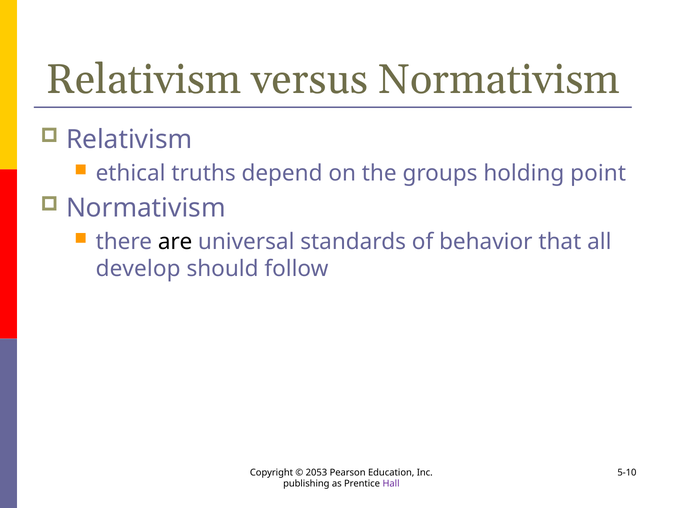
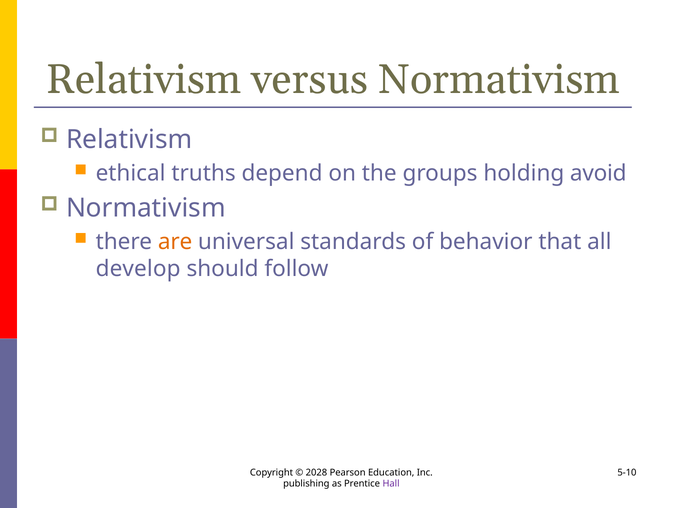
point: point -> avoid (598, 173)
are colour: black -> orange (175, 242)
2053: 2053 -> 2028 (316, 472)
